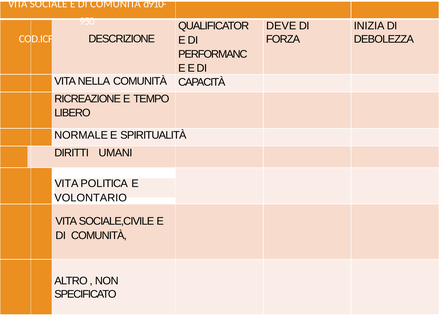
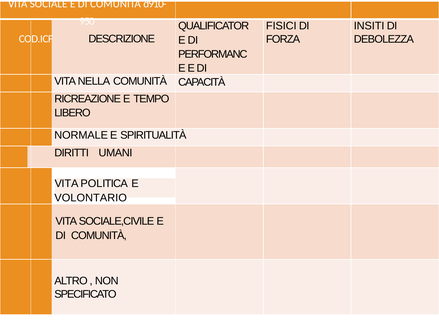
DEVE: DEVE -> FISICI (281, 26)
INIZIA: INIZIA -> INSITI (369, 26)
